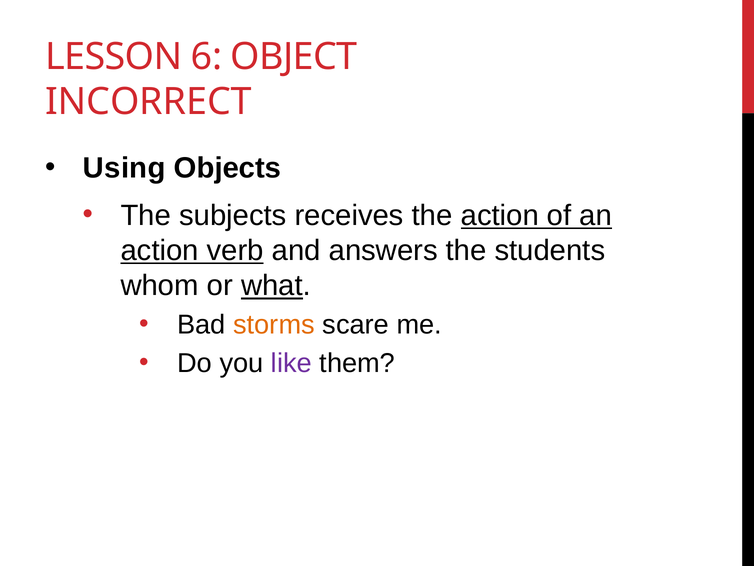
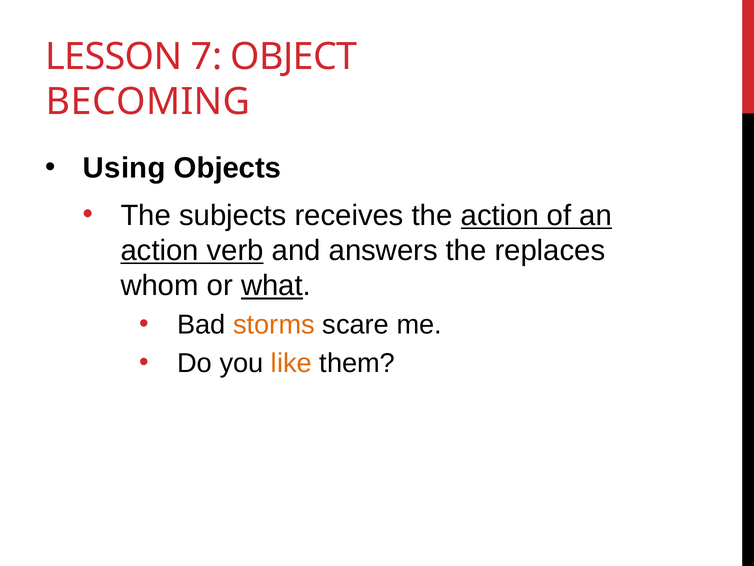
6: 6 -> 7 (206, 57)
INCORRECT: INCORRECT -> BECOMING (148, 102)
students: students -> replaces (550, 250)
like colour: purple -> orange (291, 363)
